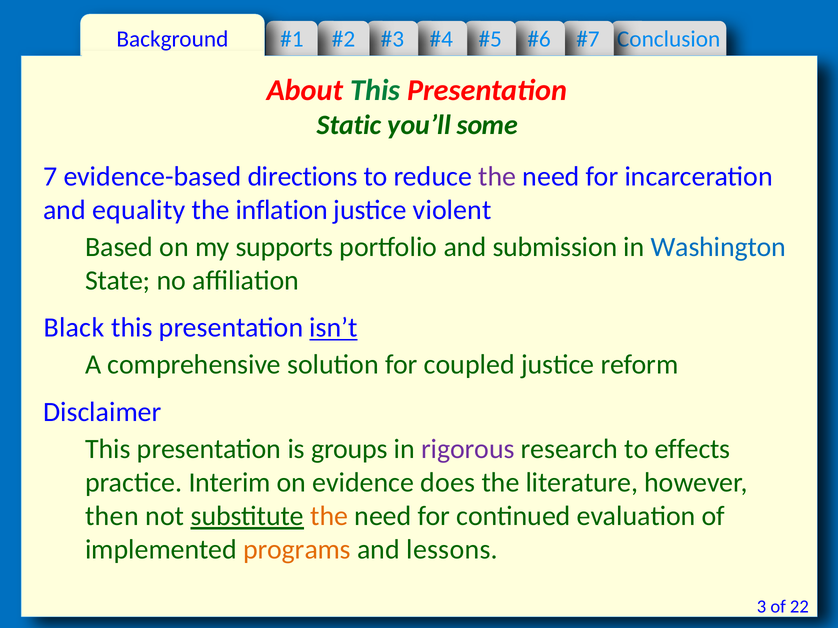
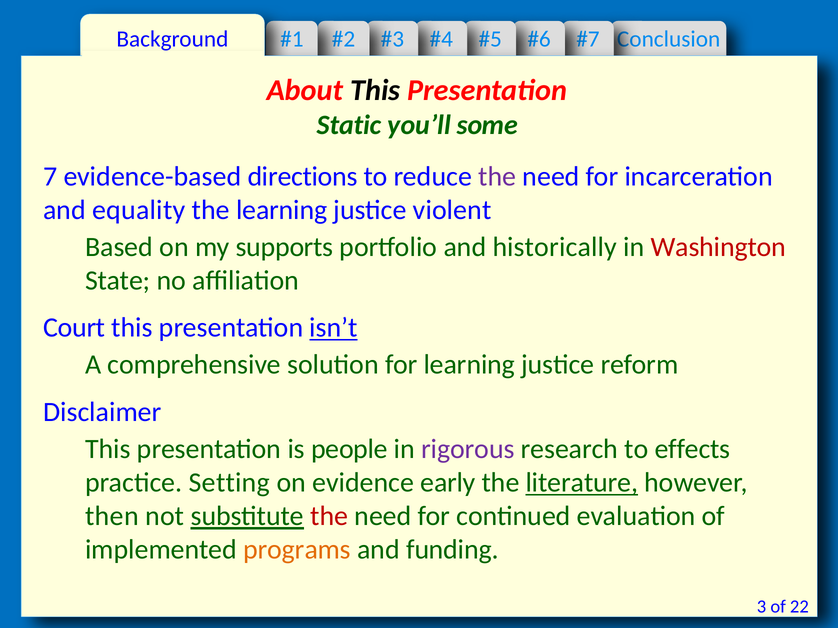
This colour: green -> black (375, 90)
the inflation: inflation -> learning (282, 210)
submission: submission -> historically (555, 247)
Washington colour: blue -> red (718, 247)
Black: Black -> Court (74, 328)
for coupled: coupled -> learning (469, 365)
groups: groups -> people (349, 450)
Interim: Interim -> Setting (229, 483)
does: does -> early (448, 483)
literature underline: none -> present (582, 483)
the colour: orange -> red (329, 517)
lessons: lessons -> funding (452, 550)
